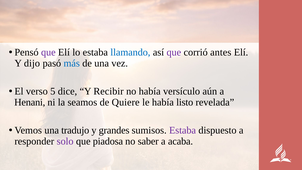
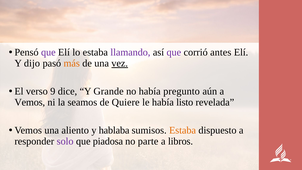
llamando colour: blue -> purple (130, 52)
más colour: blue -> orange (72, 63)
vez underline: none -> present (120, 63)
5: 5 -> 9 (53, 91)
Recibir: Recibir -> Grande (109, 91)
versículo: versículo -> pregunto (182, 91)
Henani: Henani -> Vemos (30, 102)
tradujo: tradujo -> aliento (75, 130)
grandes: grandes -> hablaba (114, 130)
Estaba colour: purple -> orange (183, 130)
saber: saber -> parte (148, 141)
acaba: acaba -> libros (180, 141)
